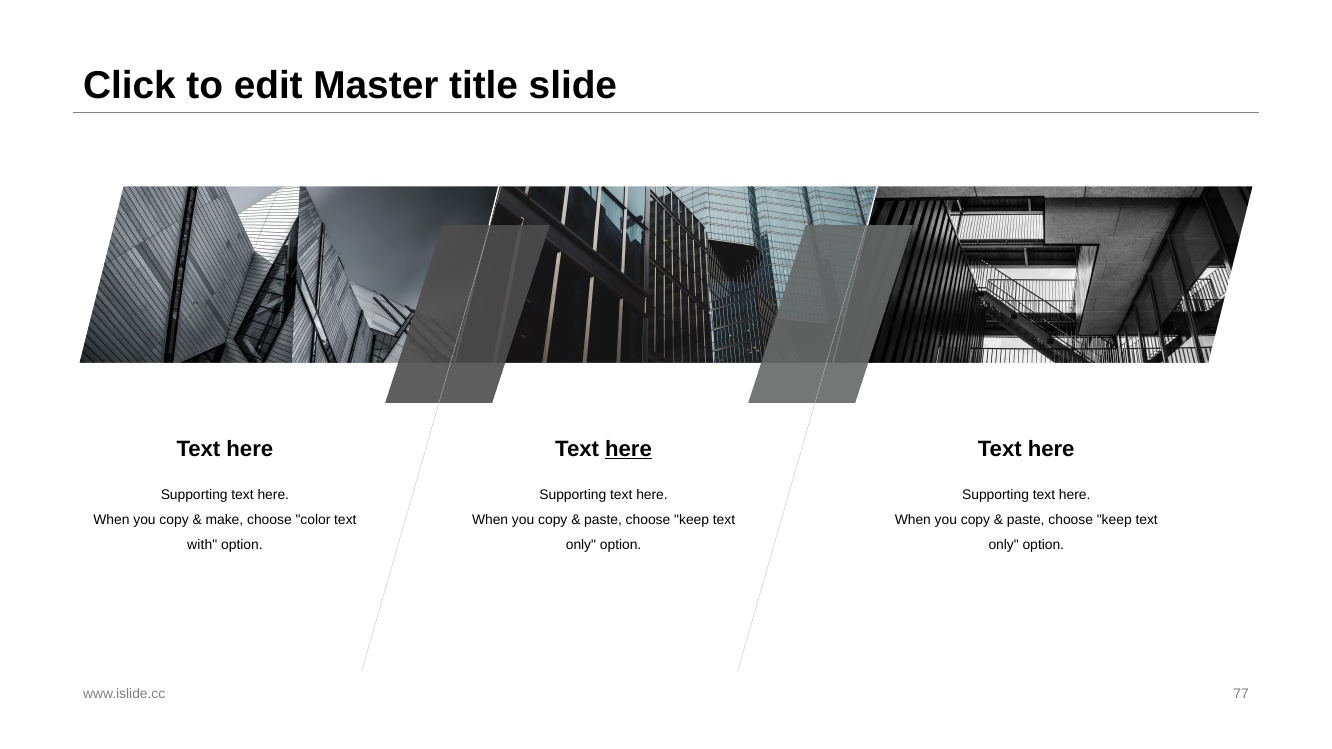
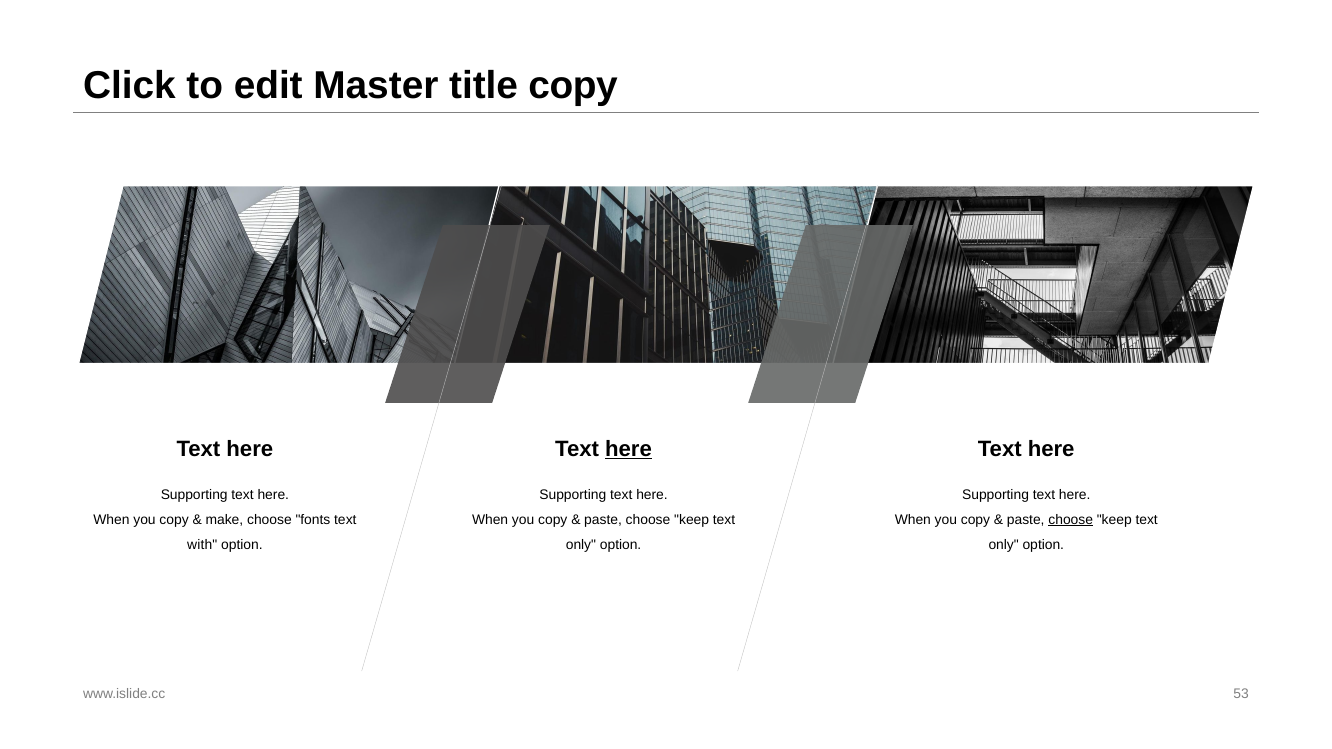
title slide: slide -> copy (573, 86)
color: color -> fonts (313, 520)
choose underline: none -> present (1071, 520)
77: 77 -> 53 (1241, 694)
